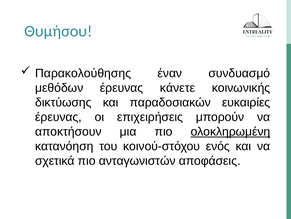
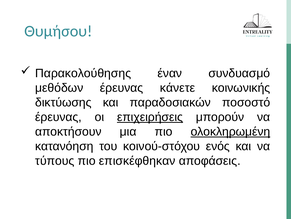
ευκαιρίες: ευκαιρίες -> ποσοστό (246, 102)
επιχειρήσεις underline: none -> present (150, 117)
σχετικά: σχετικά -> τύπους (55, 160)
ανταγωνιστών: ανταγωνιστών -> επισκέφθηκαν (137, 160)
